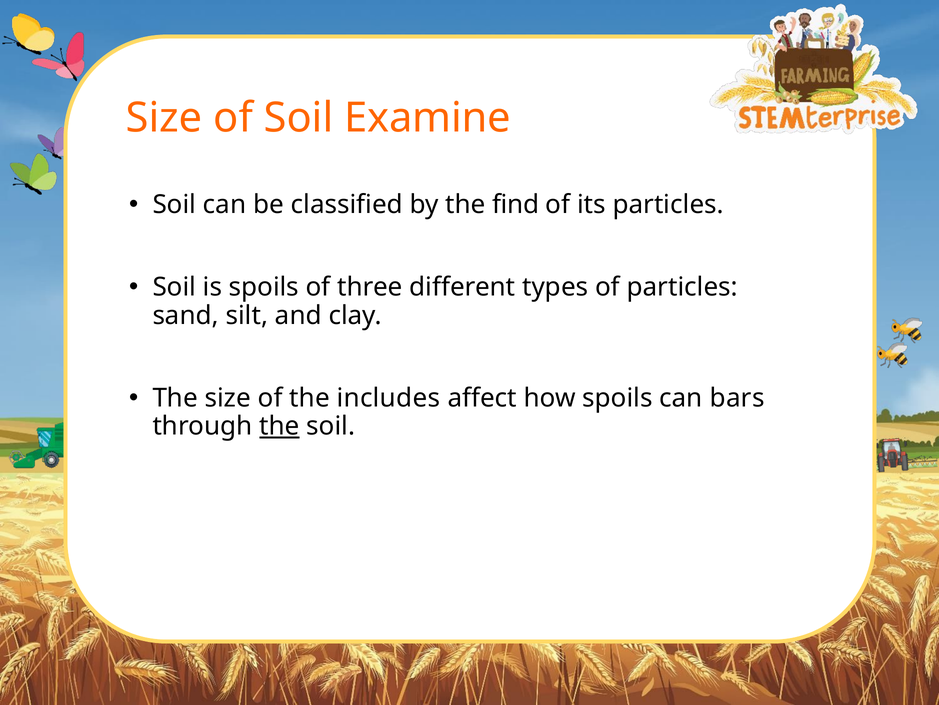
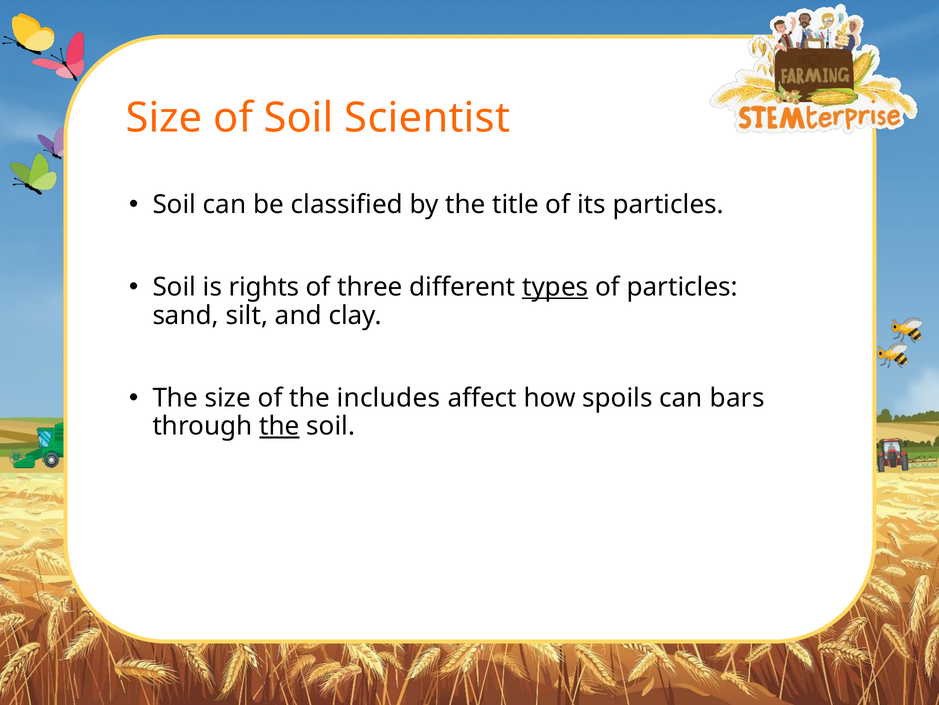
Examine: Examine -> Scientist (427, 118)
find: find -> title (516, 204)
is spoils: spoils -> rights (264, 287)
types underline: none -> present (555, 287)
